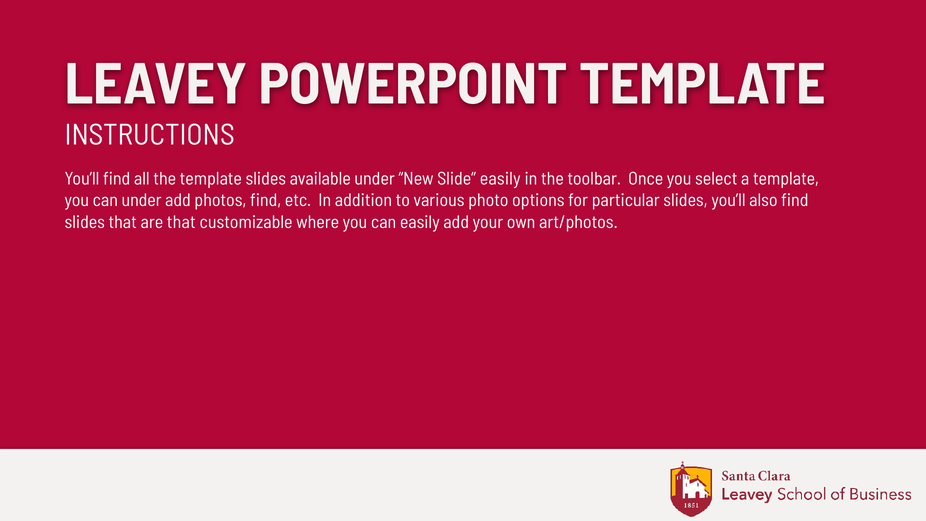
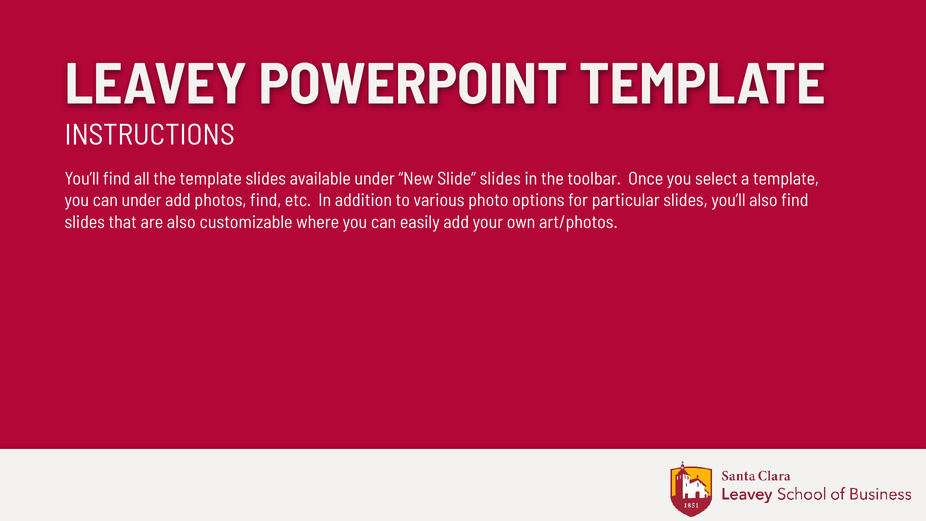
Slide easily: easily -> slides (500, 179)
are that: that -> also (181, 222)
